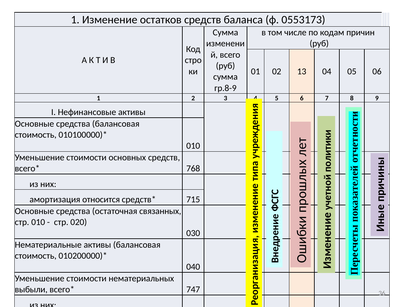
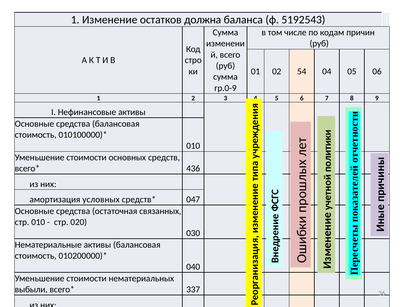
остатков средств: средств -> должна (203, 20)
0553173: 0553173 -> 5192543 (303, 20)
13: 13 -> 54 (302, 72)
гр.8-9: гр.8-9 -> гр.0-9 (225, 88)
768: 768 -> 436 (193, 169)
относится: относится -> условных (101, 200)
715: 715 -> 047 (193, 200)
747: 747 -> 337 (193, 290)
